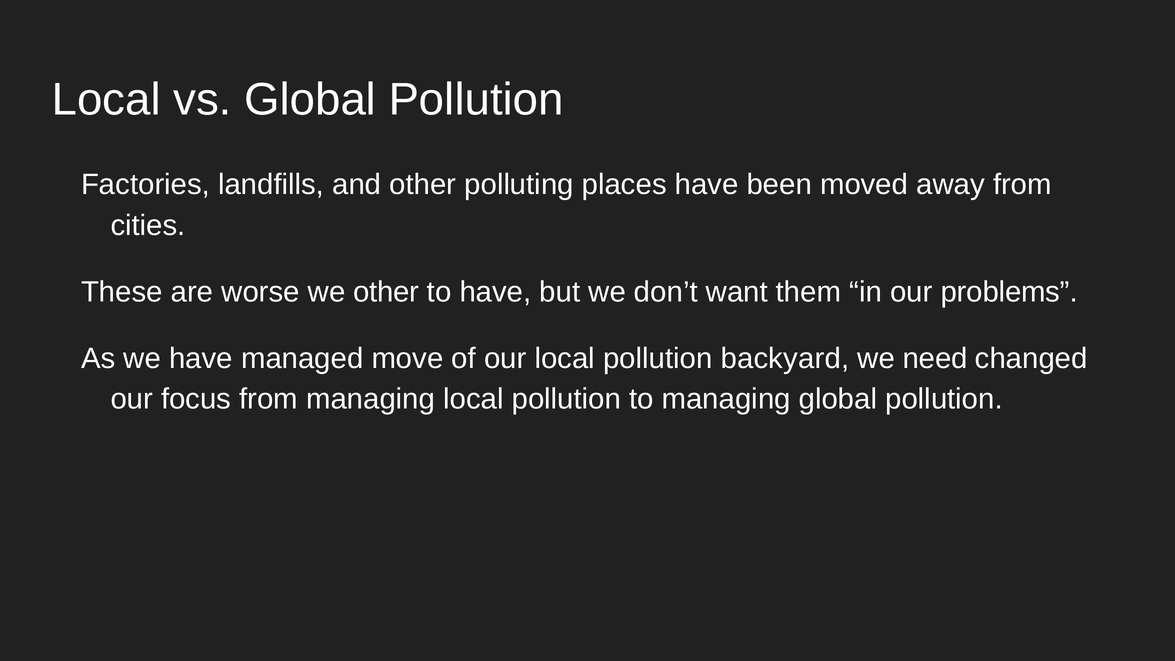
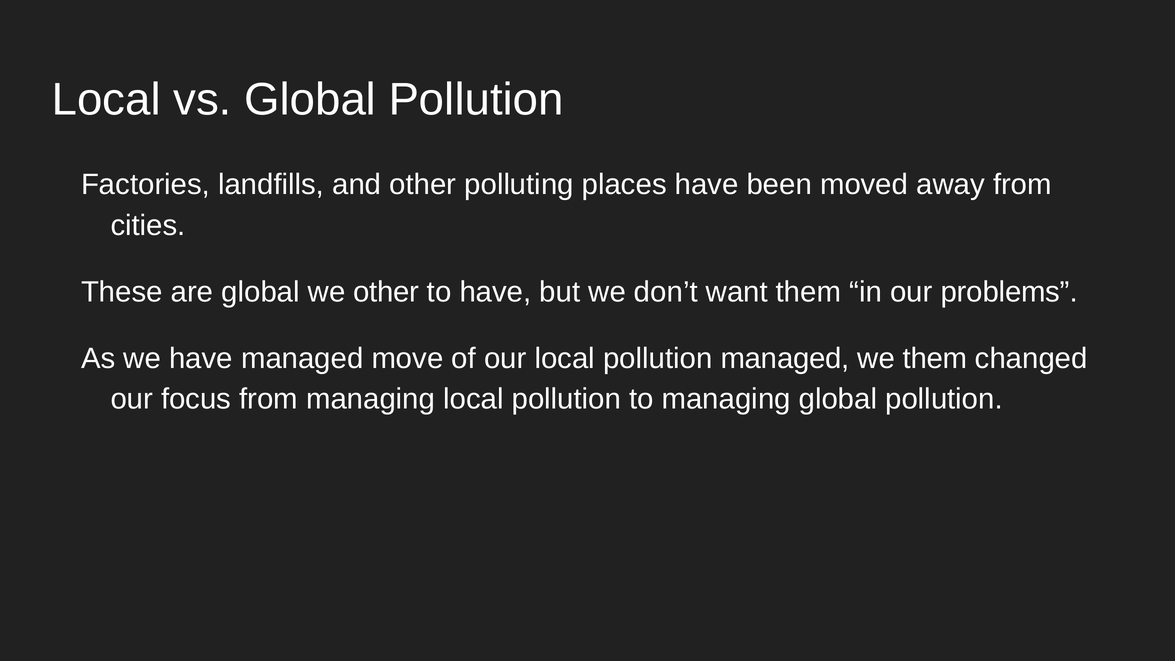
are worse: worse -> global (261, 292)
pollution backyard: backyard -> managed (785, 359)
we need: need -> them (935, 359)
